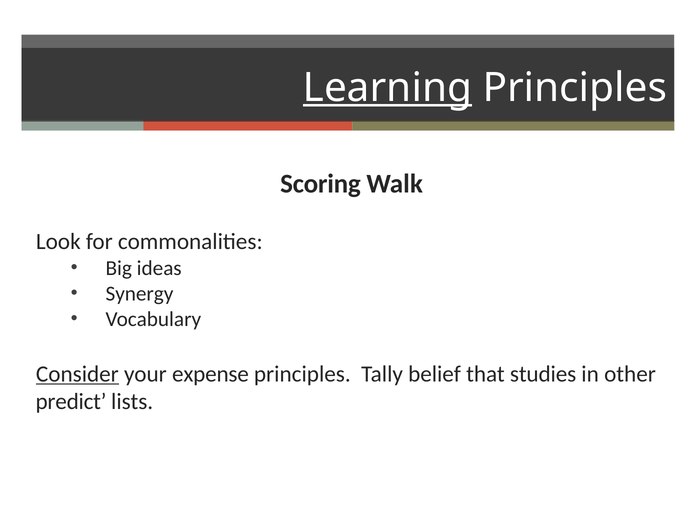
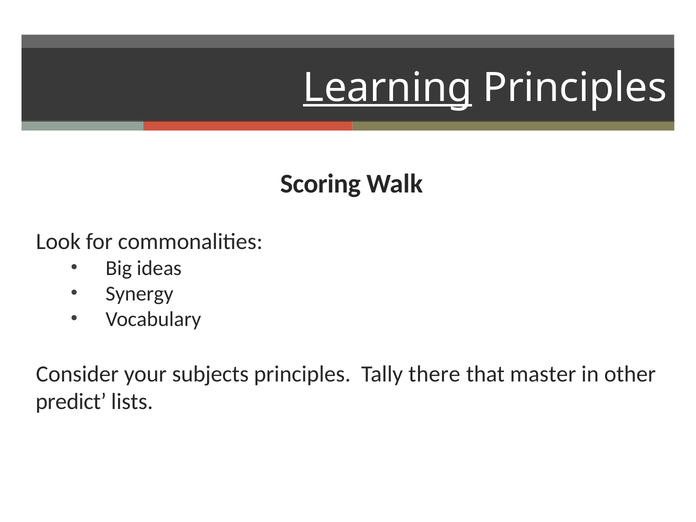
Consider underline: present -> none (77, 374)
expense: expense -> subjects (210, 374)
belief: belief -> there (434, 374)
studies: studies -> master (543, 374)
